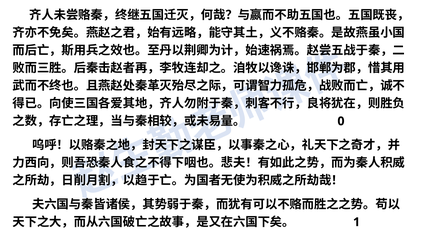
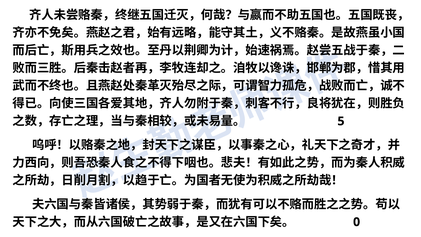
0: 0 -> 5 (341, 121)
1: 1 -> 0 (357, 222)
